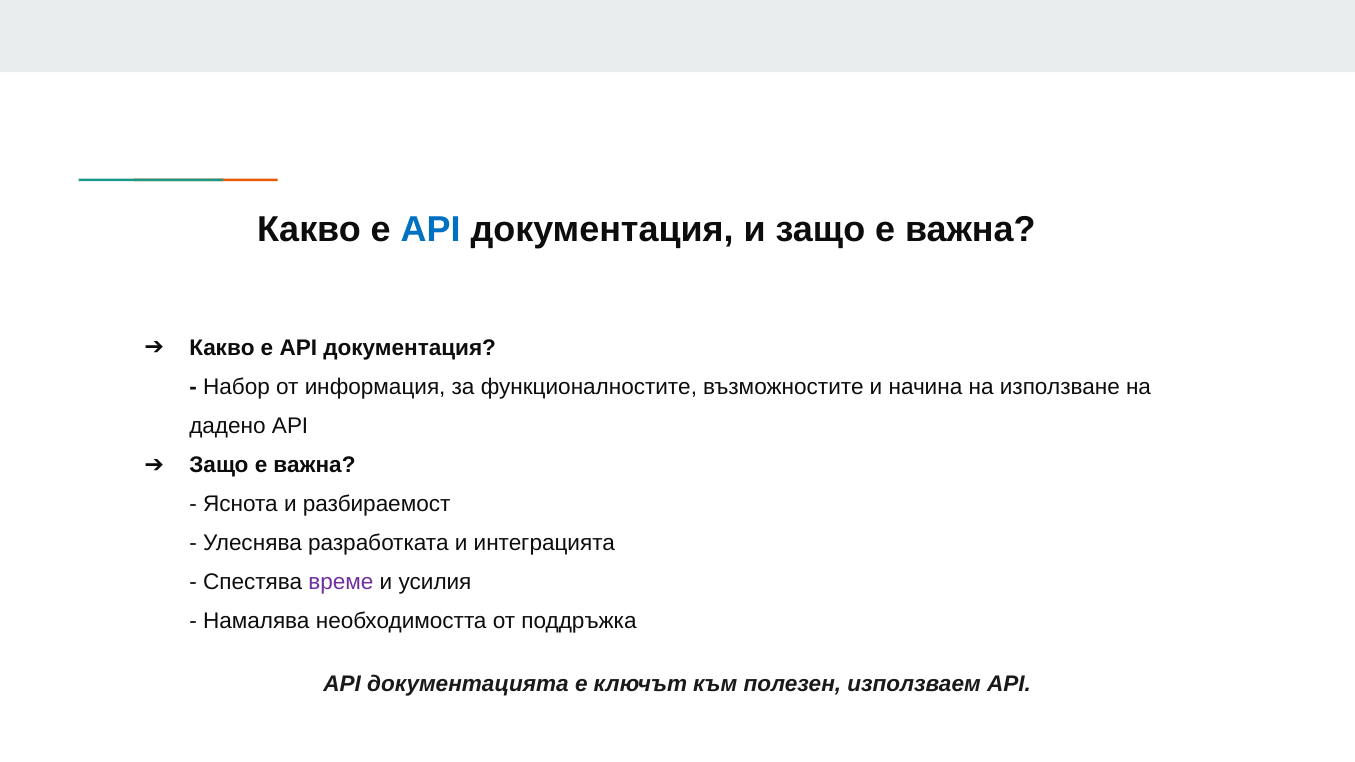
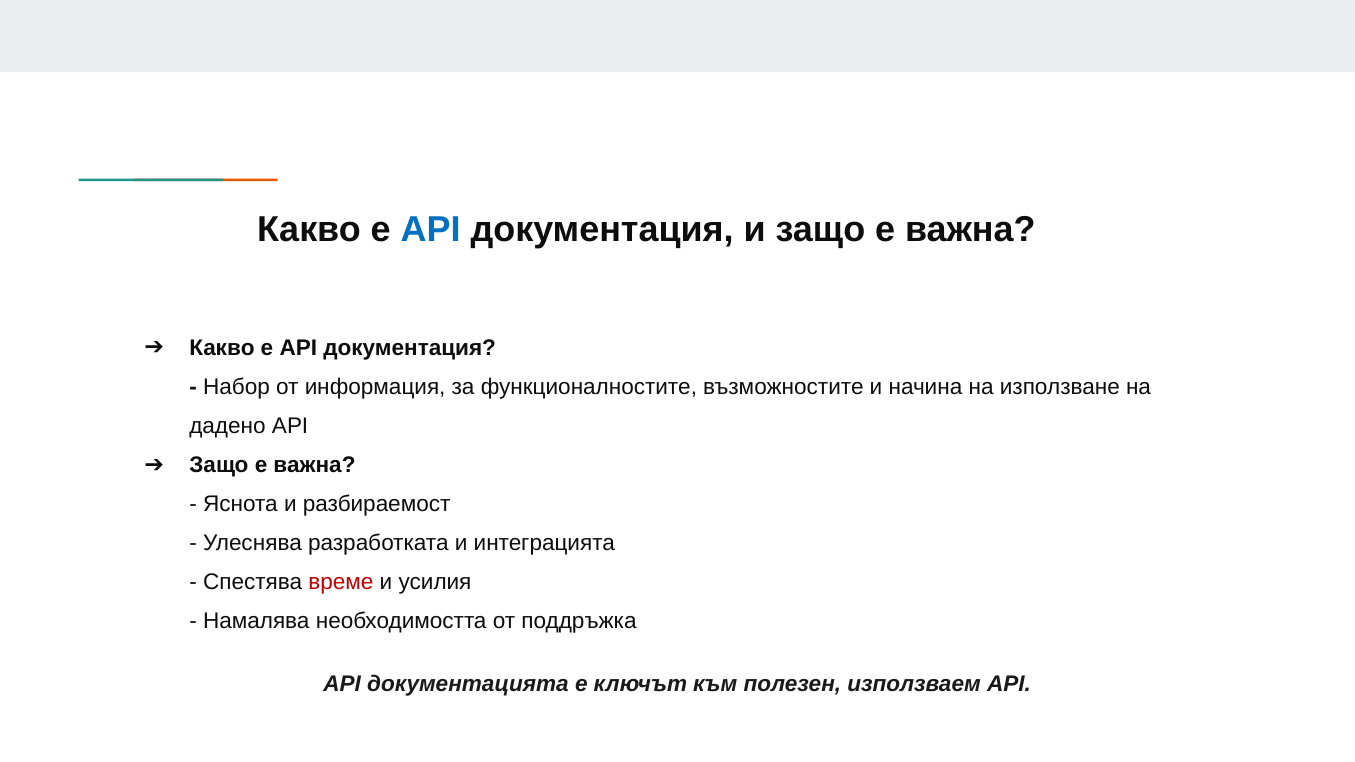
време colour: purple -> red (341, 583)
